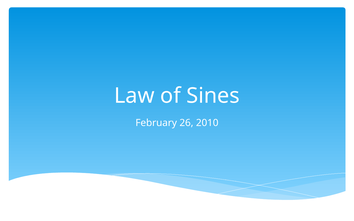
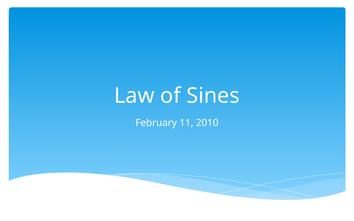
26: 26 -> 11 (186, 123)
